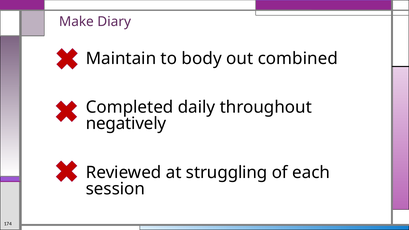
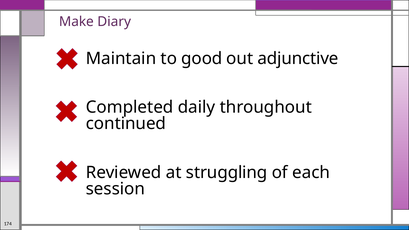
body: body -> good (202, 58)
combined: combined -> adjunctive (298, 58)
negatively: negatively -> continued (126, 124)
